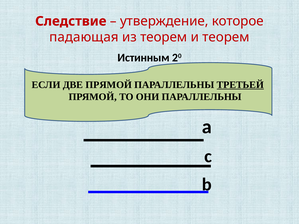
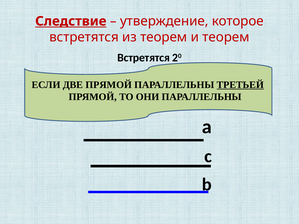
Следствие underline: none -> present (71, 21)
падающая: падающая -> встретятся (84, 37)
Истинным: Истинным -> Встретятся (144, 58)
